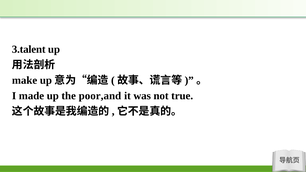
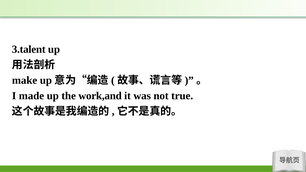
poor,and: poor,and -> work,and (100, 96)
